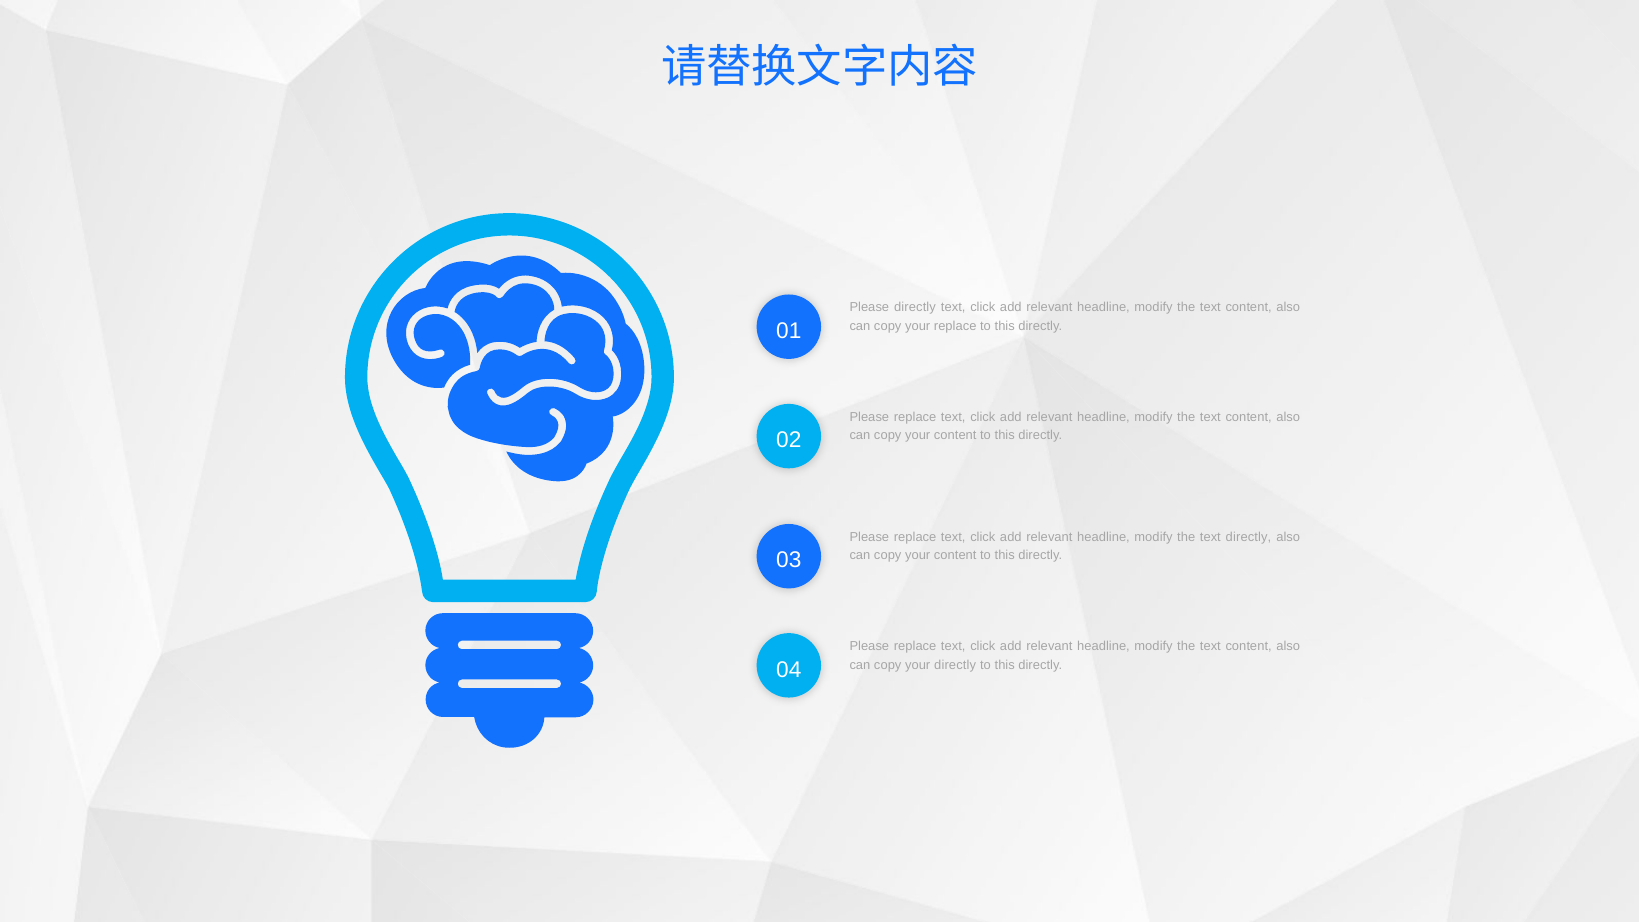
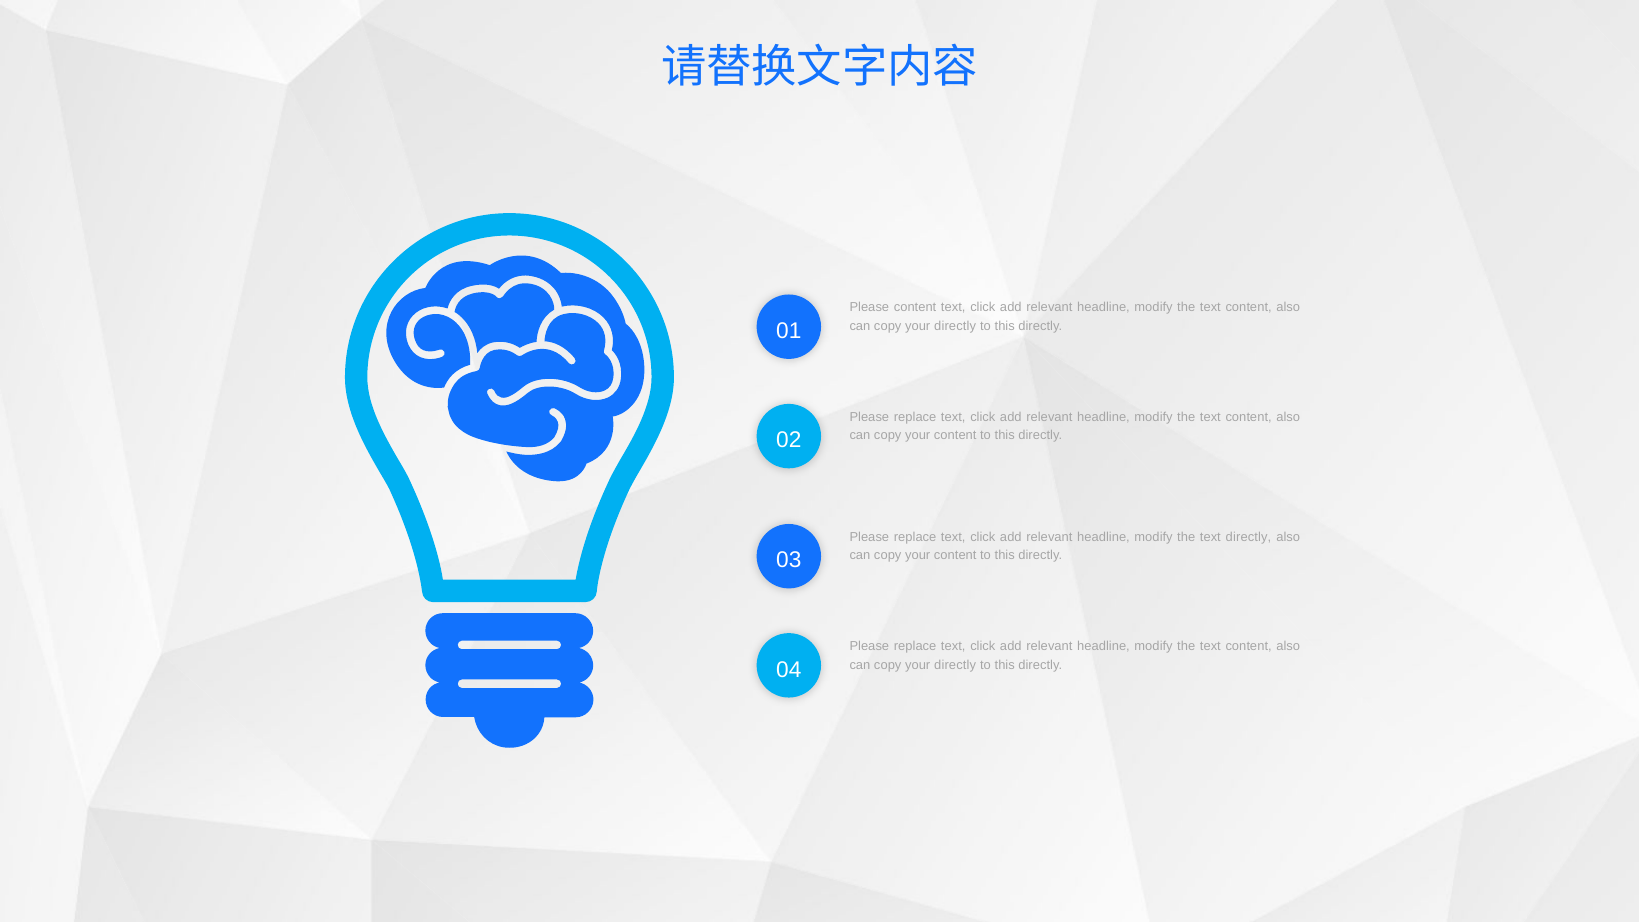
Please directly: directly -> content (915, 308)
replace: replace -> directly (955, 326)
